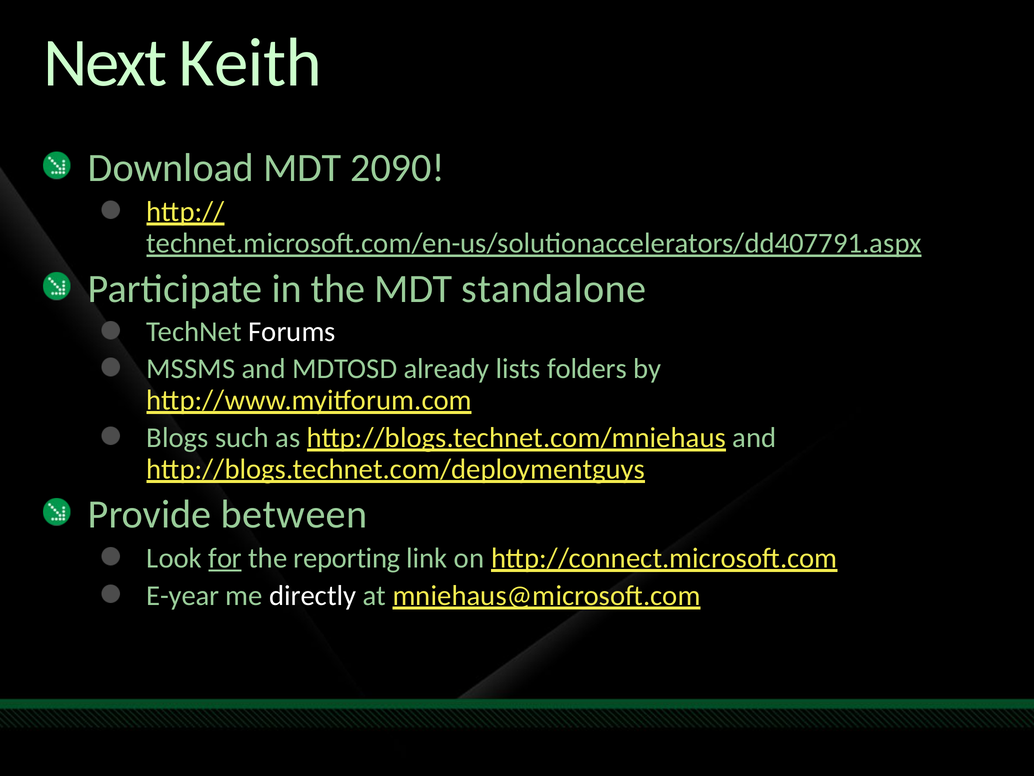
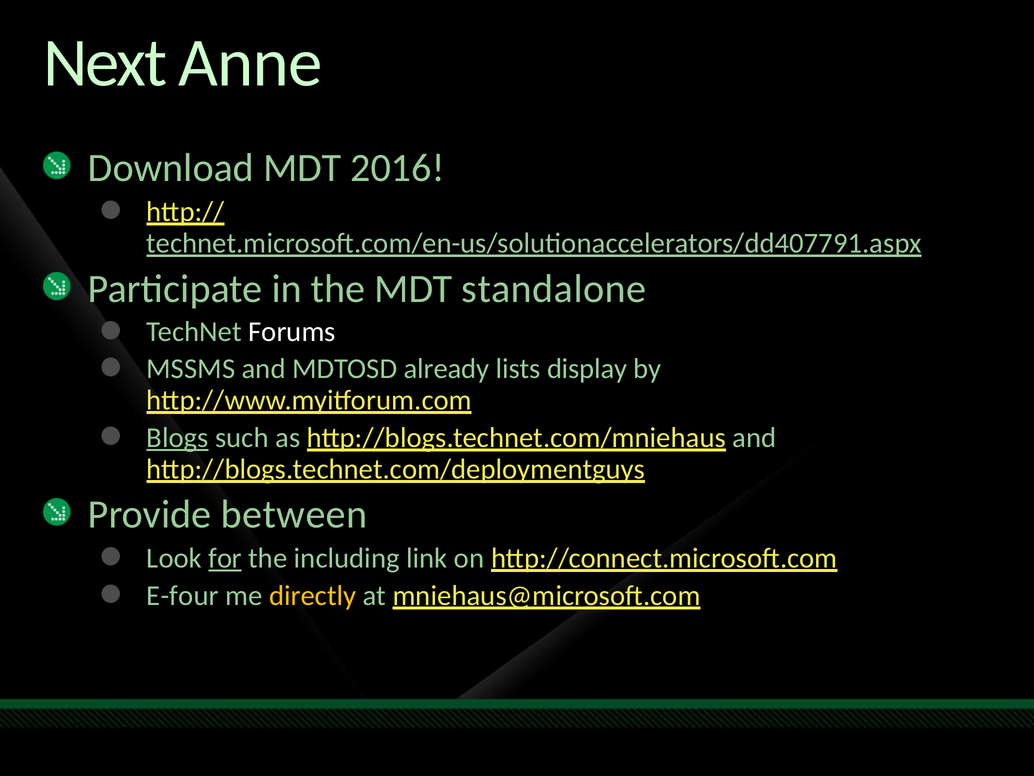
Keith: Keith -> Anne (250, 63)
2090: 2090 -> 2016 (397, 168)
folders: folders -> display (587, 368)
Blogs underline: none -> present (178, 437)
reporting: reporting -> including (347, 558)
E-year: E-year -> E-four (183, 595)
directly colour: white -> yellow (313, 595)
